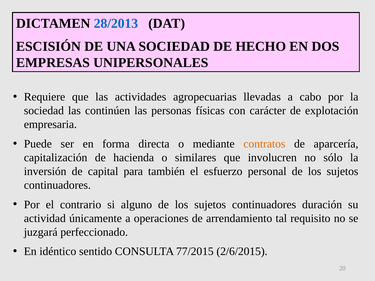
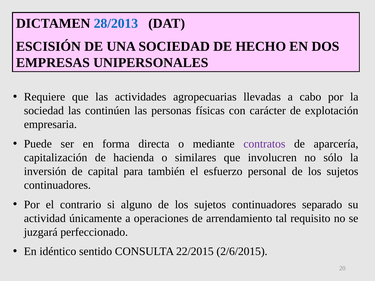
contratos colour: orange -> purple (264, 144)
duración: duración -> separado (322, 205)
77/2015: 77/2015 -> 22/2015 (195, 252)
